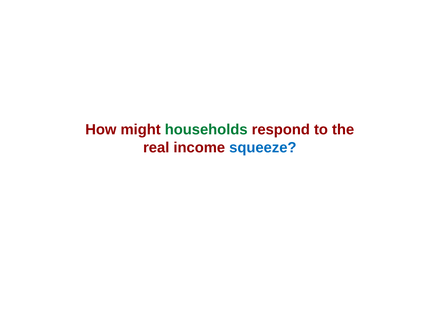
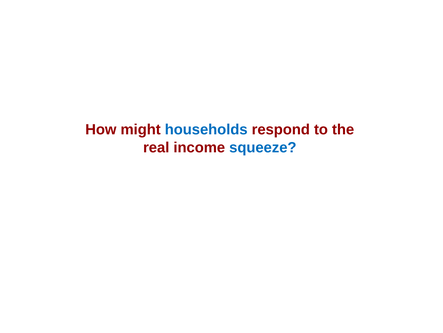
households colour: green -> blue (206, 129)
